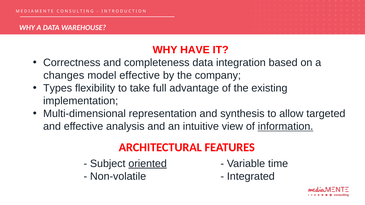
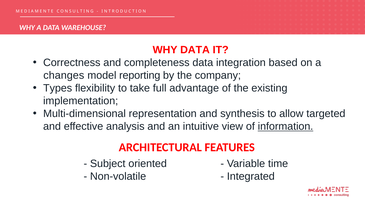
WHY HAVE: HAVE -> DATA (195, 50)
model effective: effective -> reporting (140, 75)
oriented underline: present -> none (148, 164)
